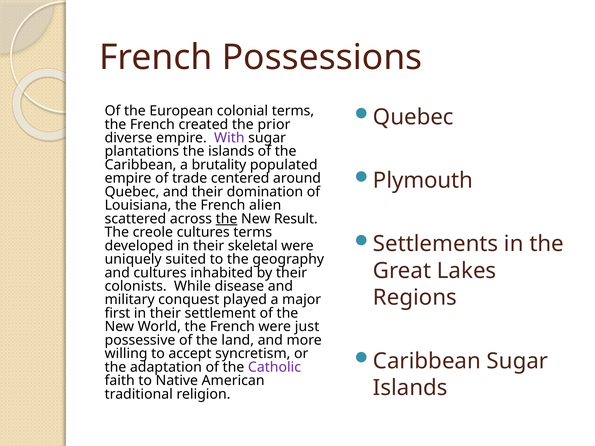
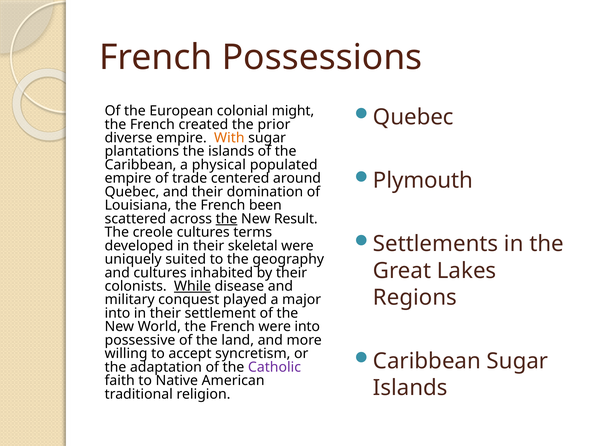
colonial terms: terms -> might (293, 111)
With colour: purple -> orange (229, 138)
brutality: brutality -> physical (219, 165)
alien: alien -> been (265, 205)
While underline: none -> present (192, 286)
first: first -> into (117, 313)
were just: just -> into (307, 327)
